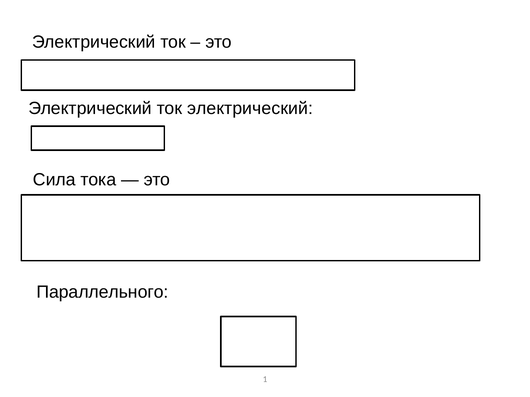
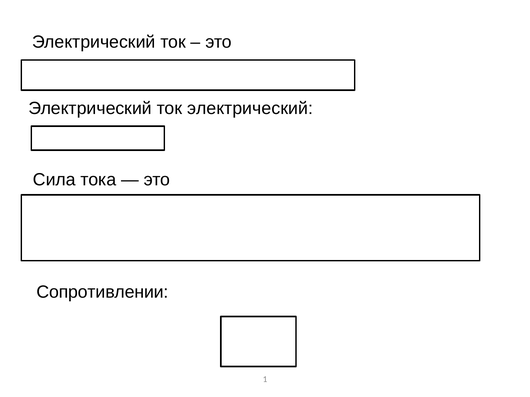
Параллельного: Параллельного -> Сопротивлении (102, 292)
